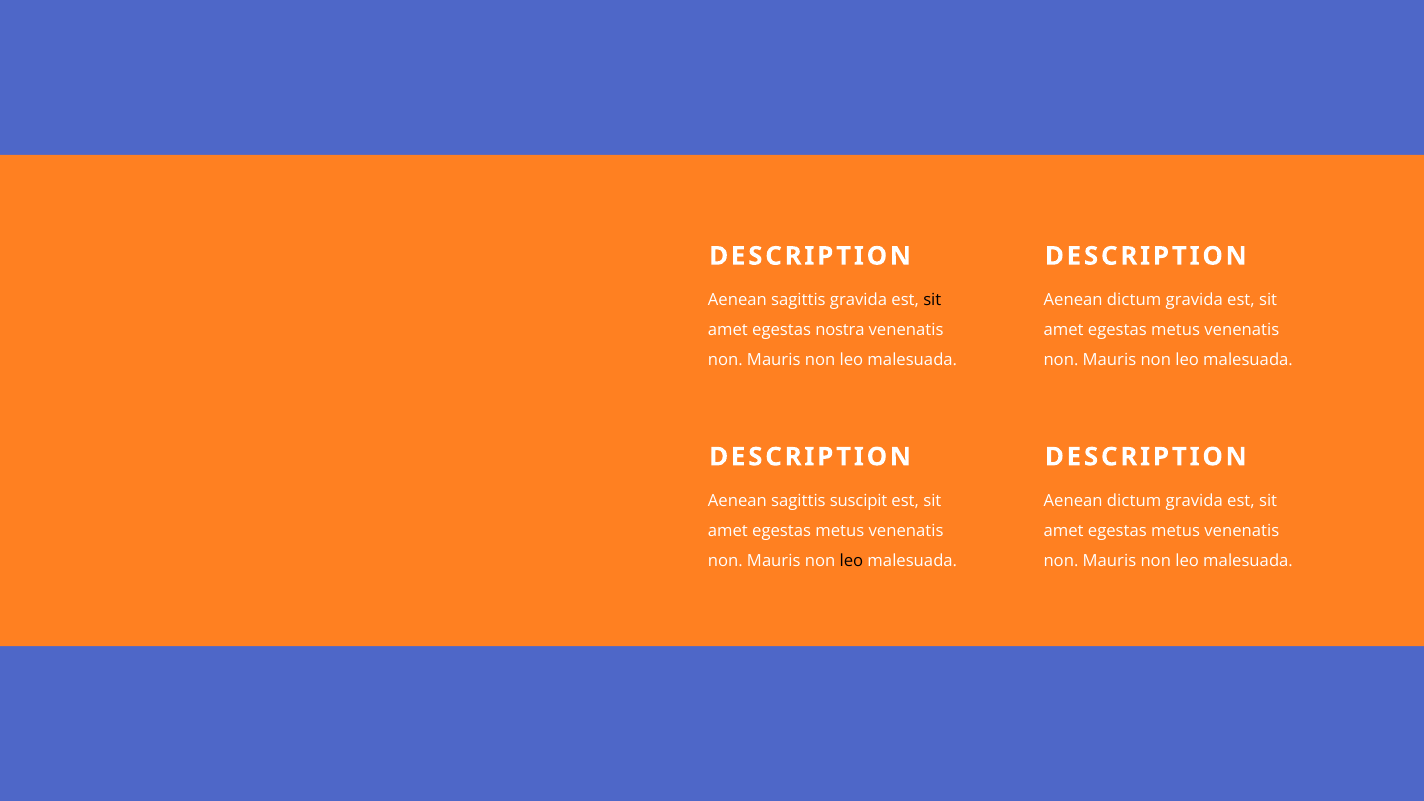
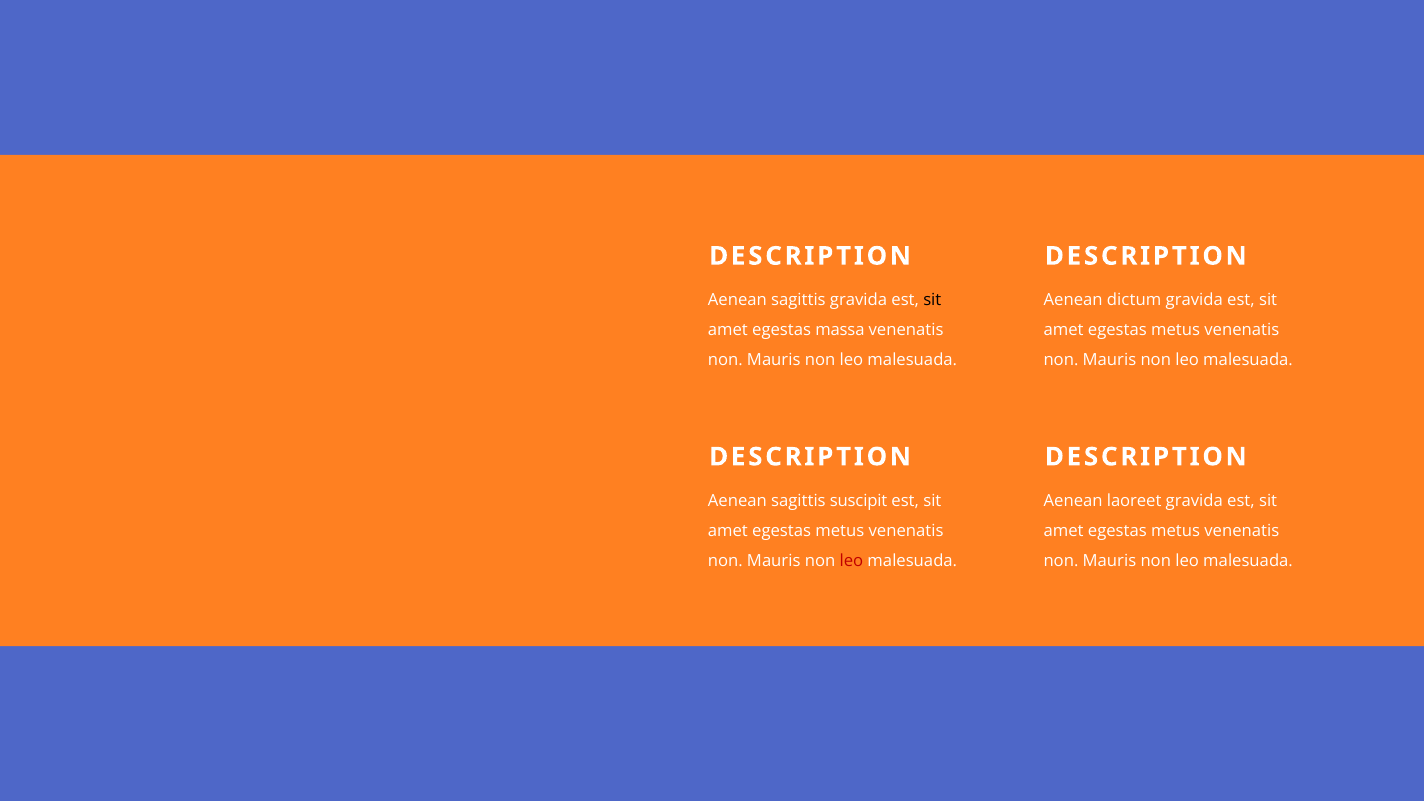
nostra: nostra -> massa (840, 330)
dictum: dictum -> laoreet (1134, 501)
leo colour: black -> red (851, 561)
